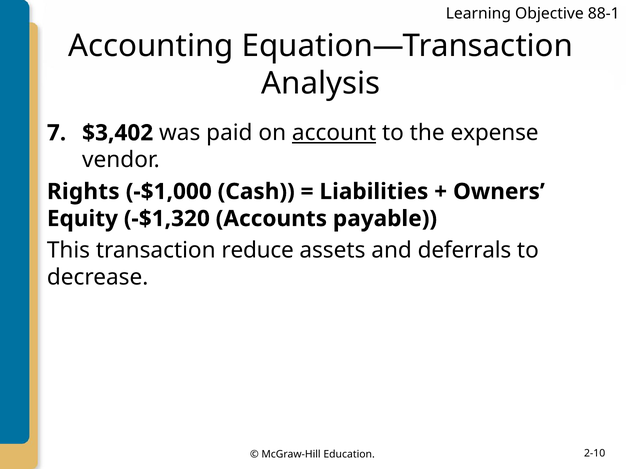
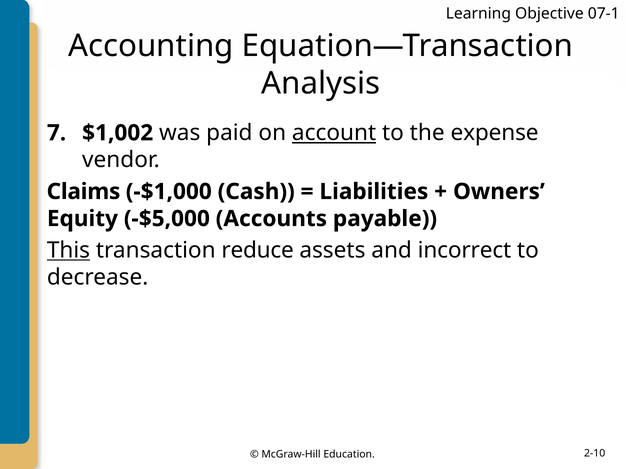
88-1: 88-1 -> 07-1 (604, 13)
$3,402: $3,402 -> $1,002 (118, 133)
Rights: Rights -> Claims (83, 192)
-$1,320: -$1,320 -> -$5,000 (167, 219)
This underline: none -> present (68, 251)
deferrals: deferrals -> incorrect (464, 251)
